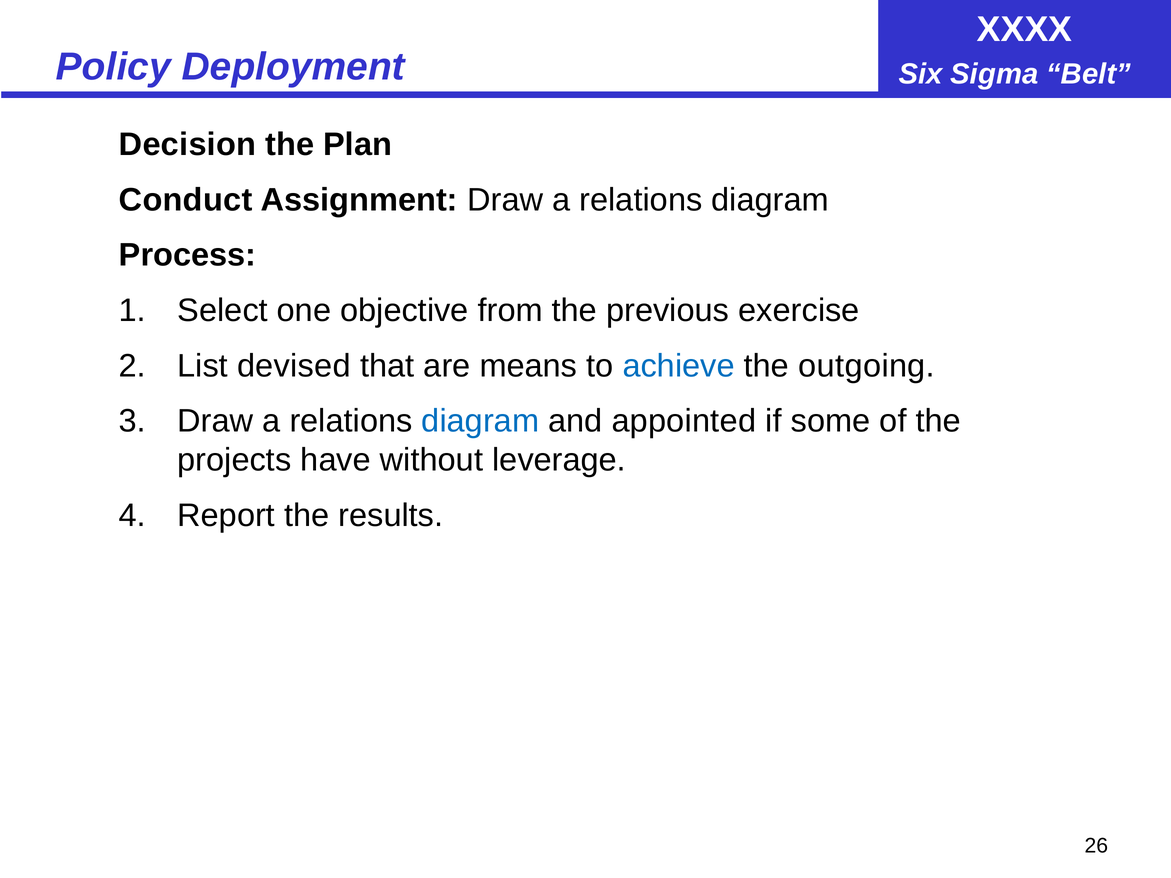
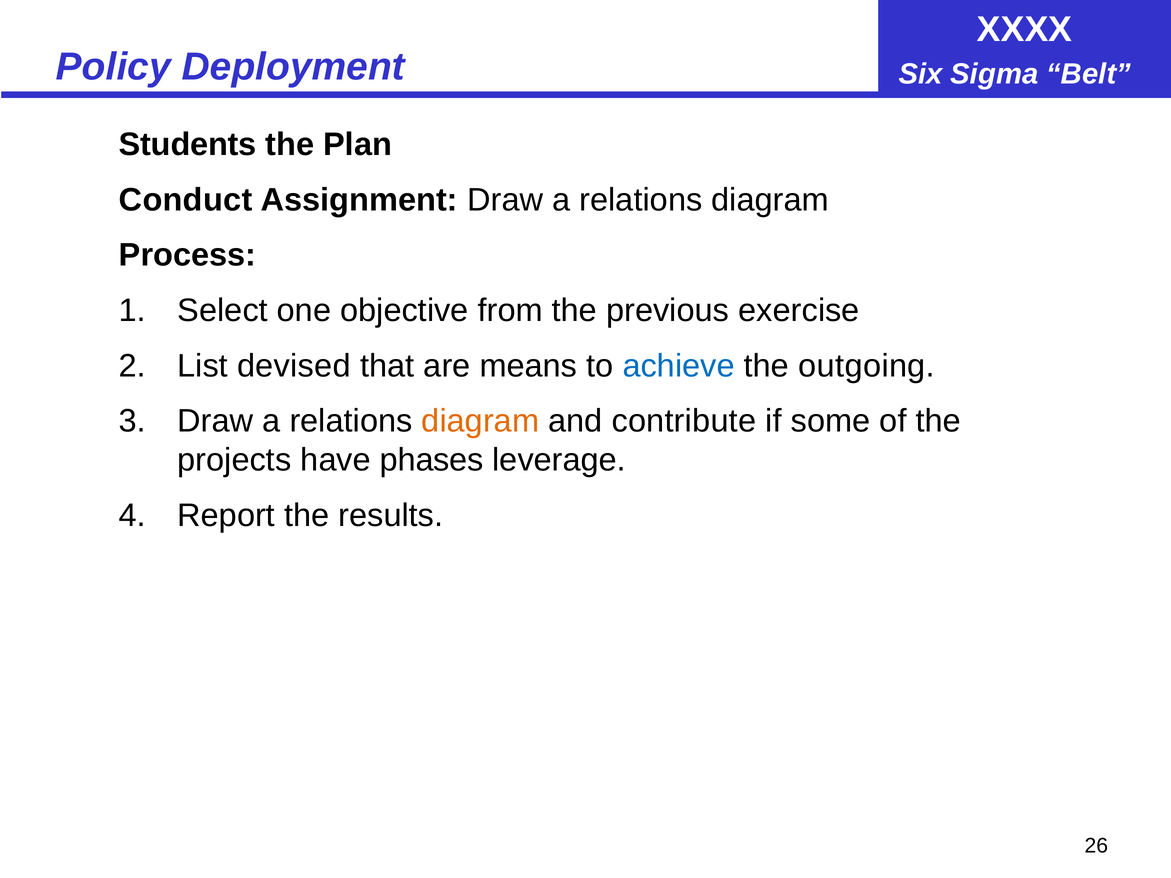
Decision: Decision -> Students (188, 145)
diagram colour: blue -> orange (480, 421)
appointed: appointed -> contribute (684, 421)
without: without -> phases (432, 460)
